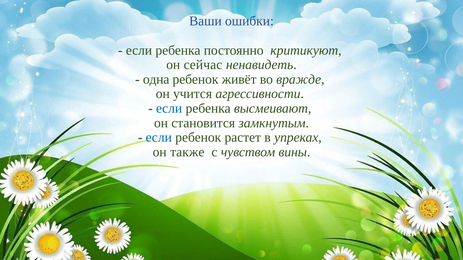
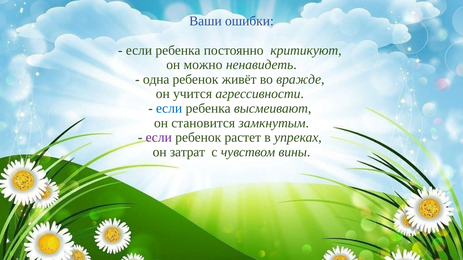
сейчас: сейчас -> можно (203, 65)
если colour: blue -> purple (159, 138)
также: также -> затрат (187, 152)
